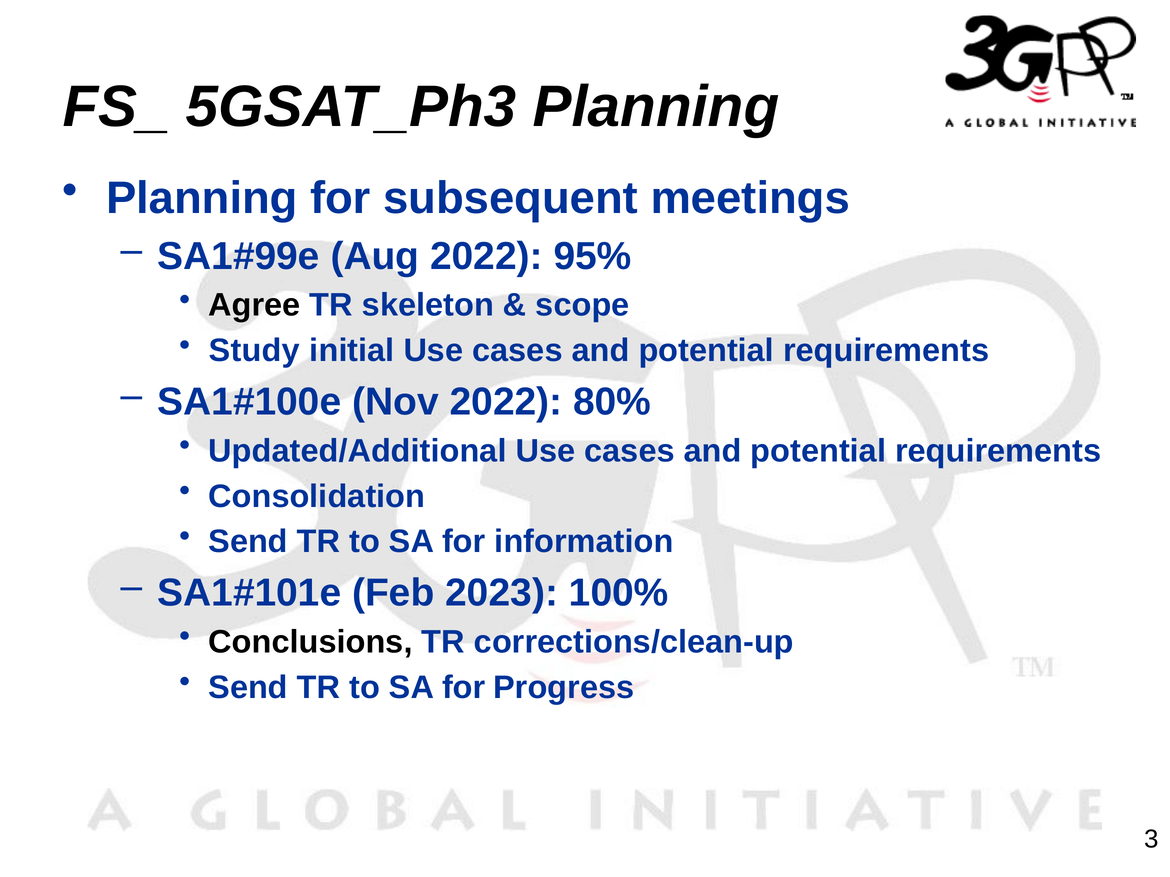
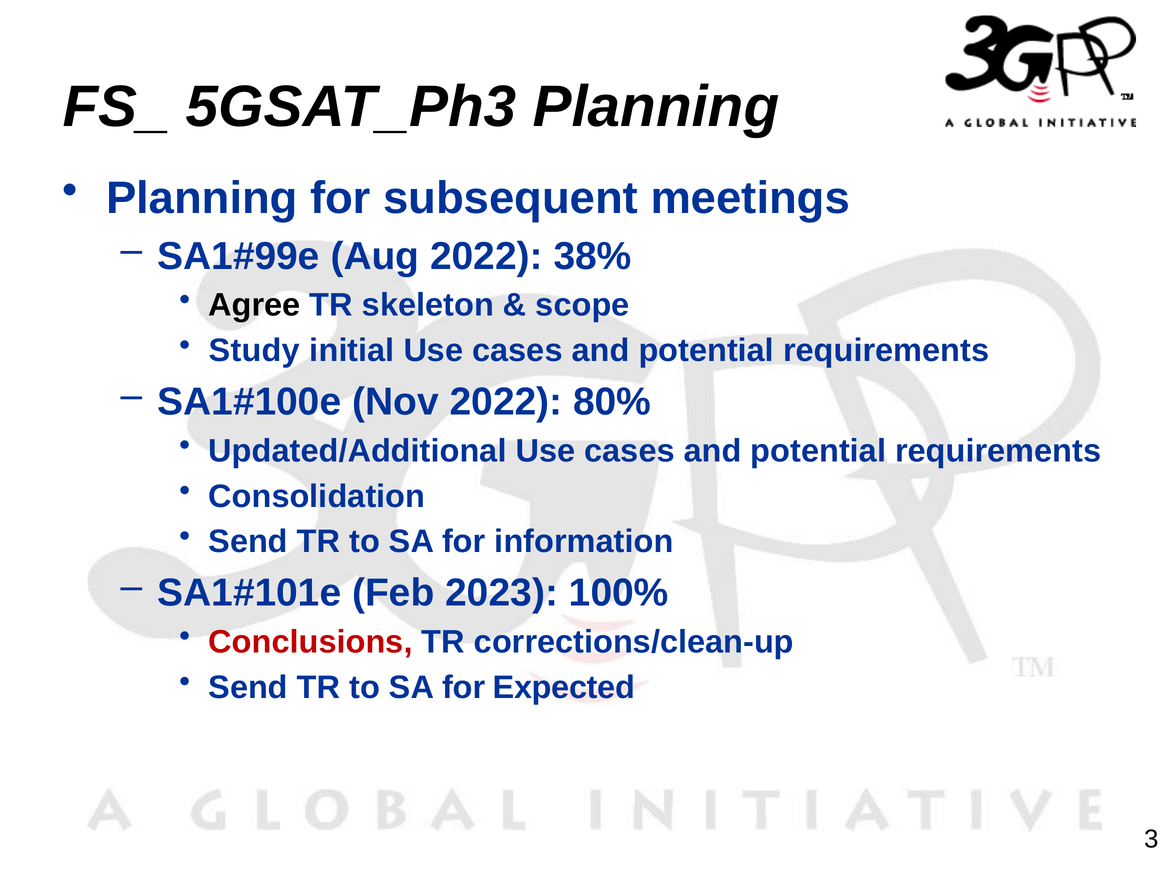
95%: 95% -> 38% (593, 257)
Conclusions colour: black -> red (310, 642)
Progress: Progress -> Expected (564, 688)
